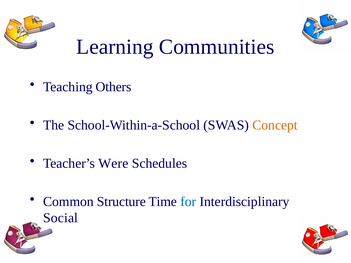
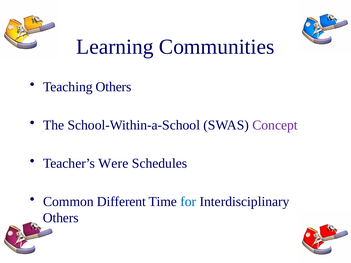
Concept colour: orange -> purple (275, 125)
Structure: Structure -> Different (121, 202)
Social: Social -> Others (61, 218)
